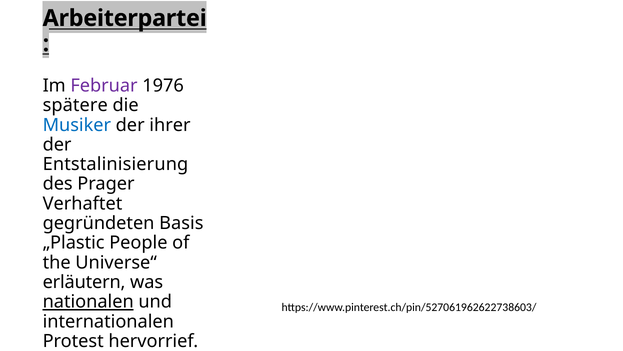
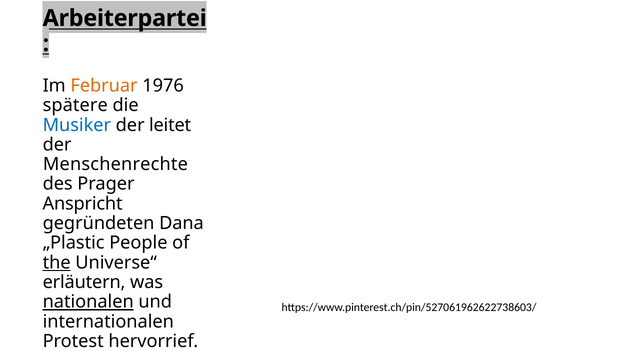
Februar colour: purple -> orange (104, 86)
ihrer: ihrer -> leitet (170, 125)
Entstalinisierung: Entstalinisierung -> Menschenrechte (115, 164)
Verhaftet: Verhaftet -> Anspricht (83, 203)
Basis: Basis -> Dana (181, 223)
the underline: none -> present (57, 262)
